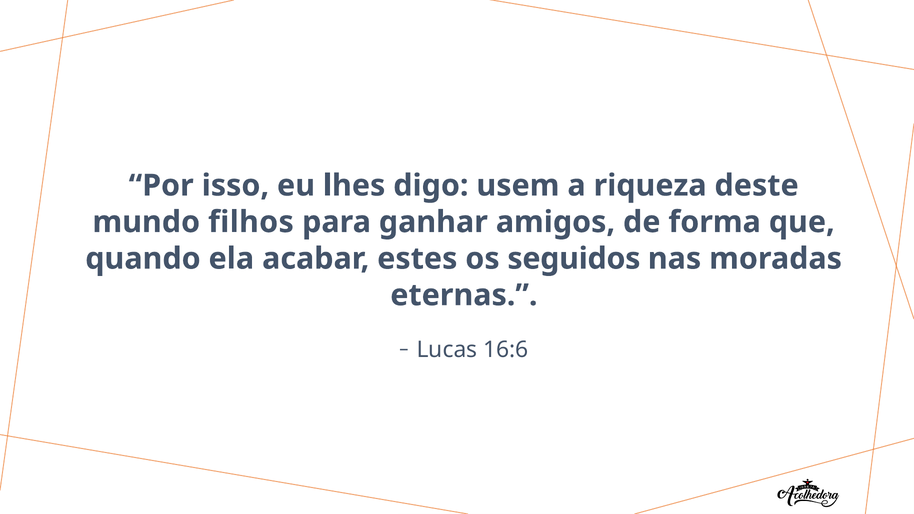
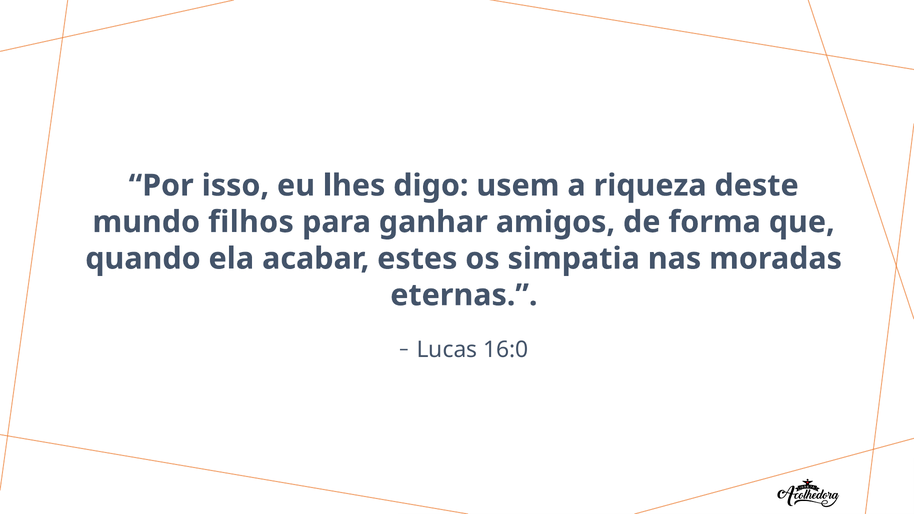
seguidos: seguidos -> simpatia (574, 259)
16:6: 16:6 -> 16:0 (506, 350)
